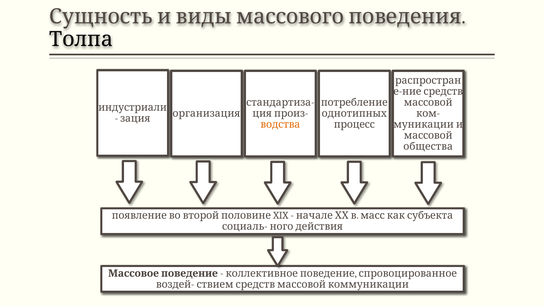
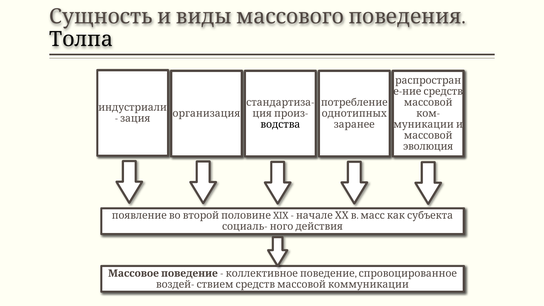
водства colour: orange -> black (280, 125)
процесс: процесс -> заранее (354, 125)
общества: общества -> эволюция (428, 147)
